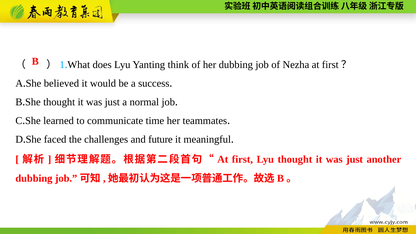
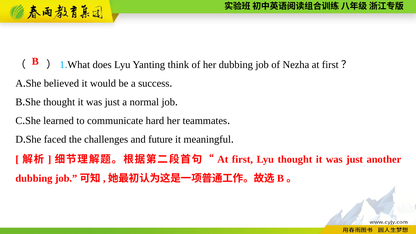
time: time -> hard (155, 121)
